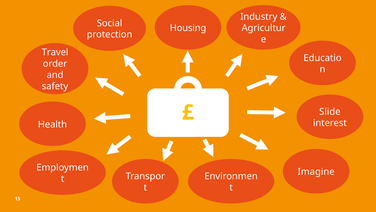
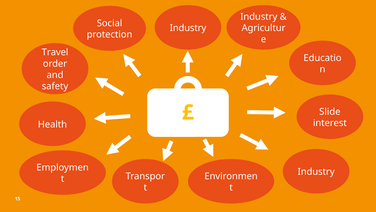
Housing: Housing -> Industry (188, 28)
Imagine: Imagine -> Industry (316, 171)
